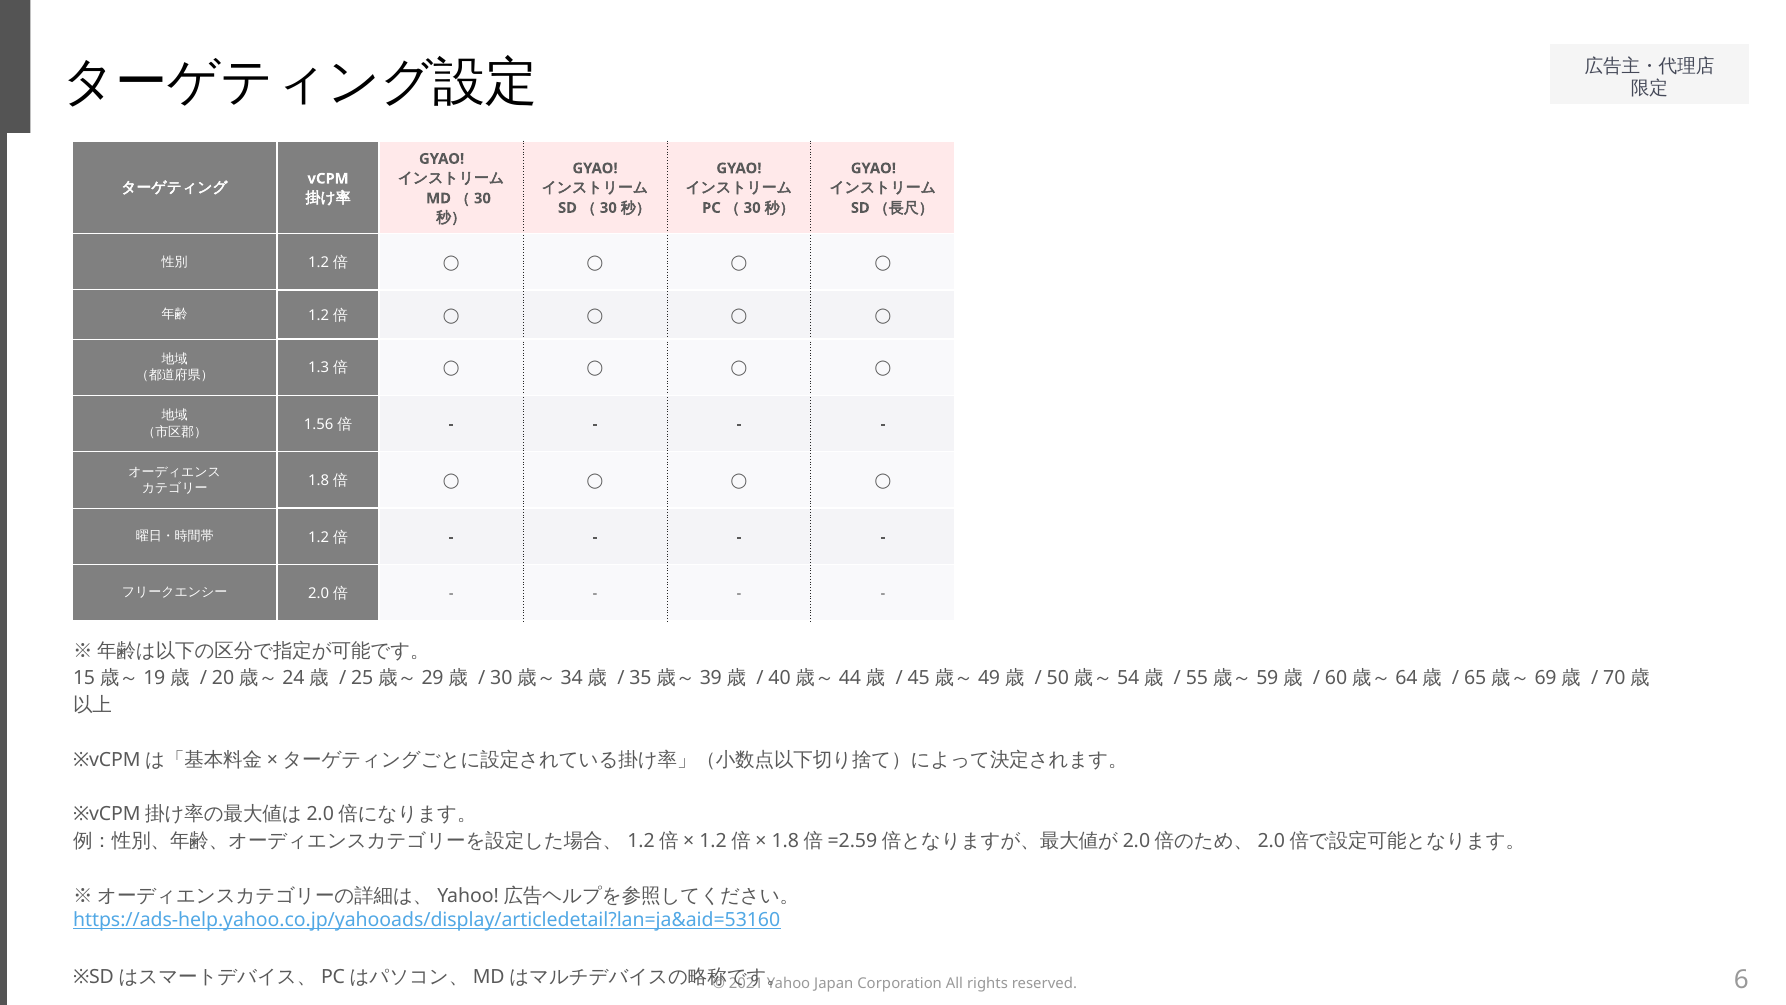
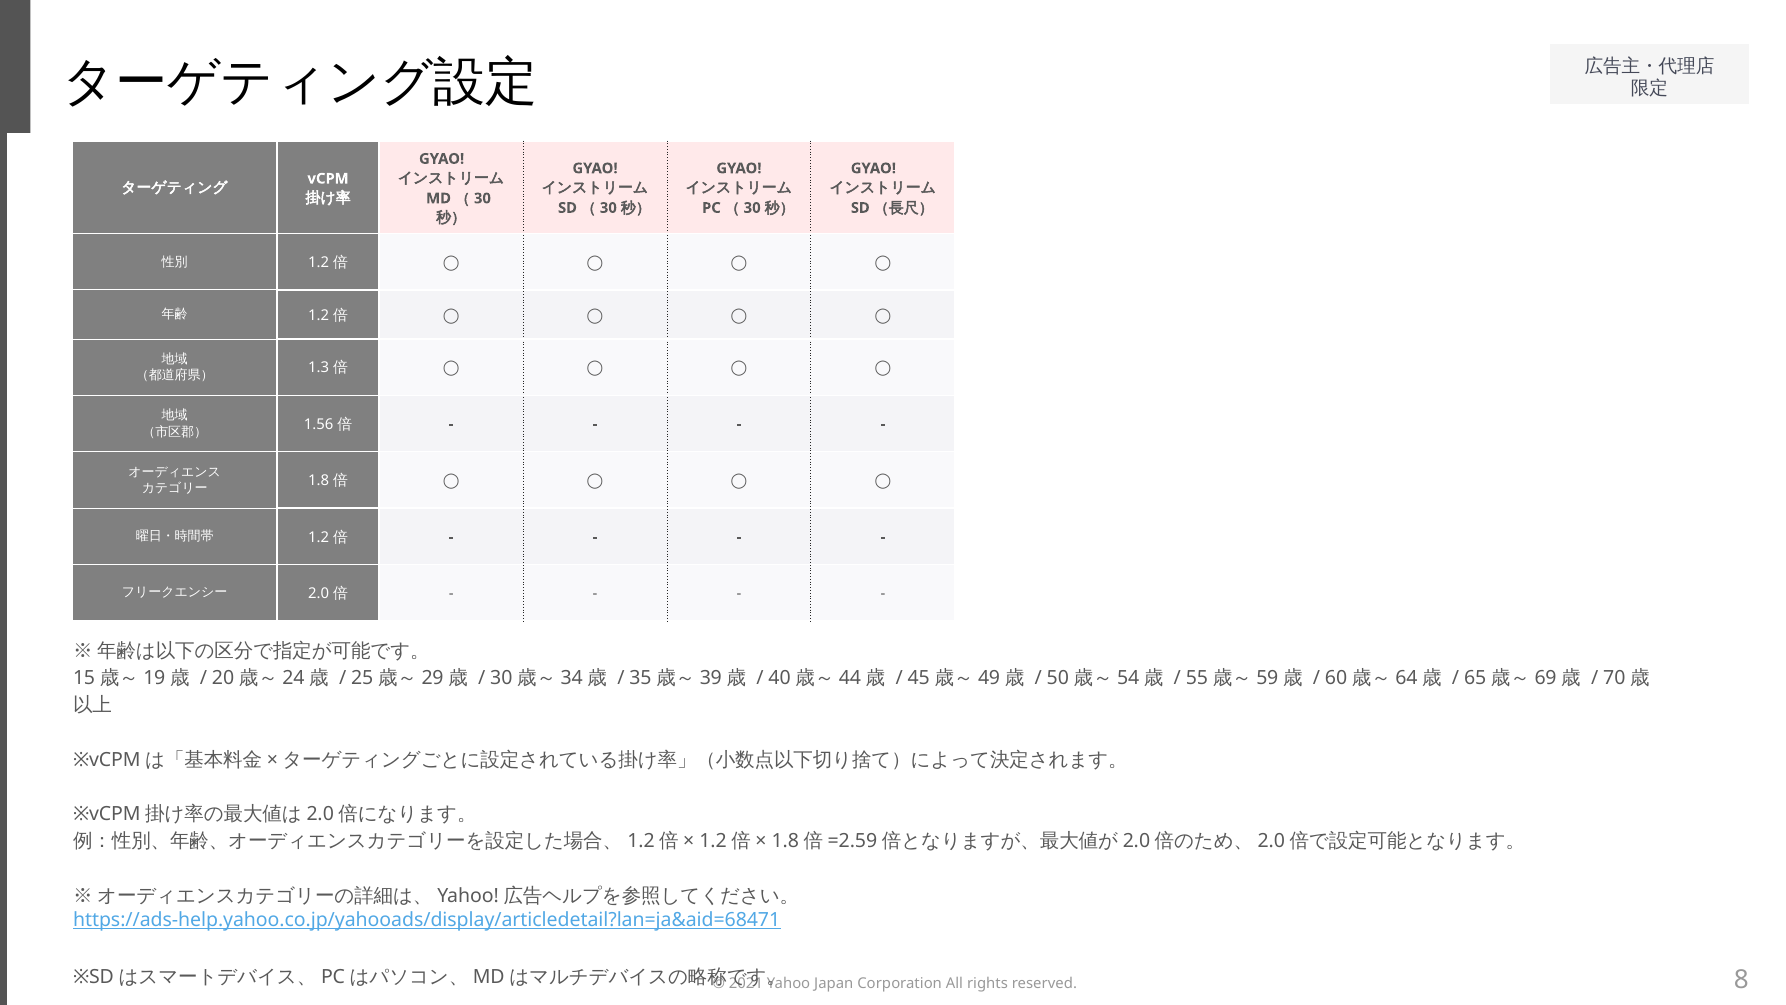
https://ads-help.yahoo.co.jp/yahooads/display/articledetail?lan=ja&aid=53160: https://ads-help.yahoo.co.jp/yahooads/display/articledetail?lan=ja&aid=53160 -> https://ads-help.yahoo.co.jp/yahooads/display/articledetail?lan=ja&aid=68471 (427, 919)
6: 6 -> 8 (1741, 980)
